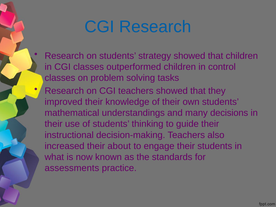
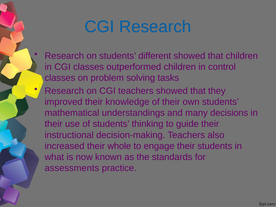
strategy: strategy -> different (155, 56)
about: about -> whole (119, 146)
